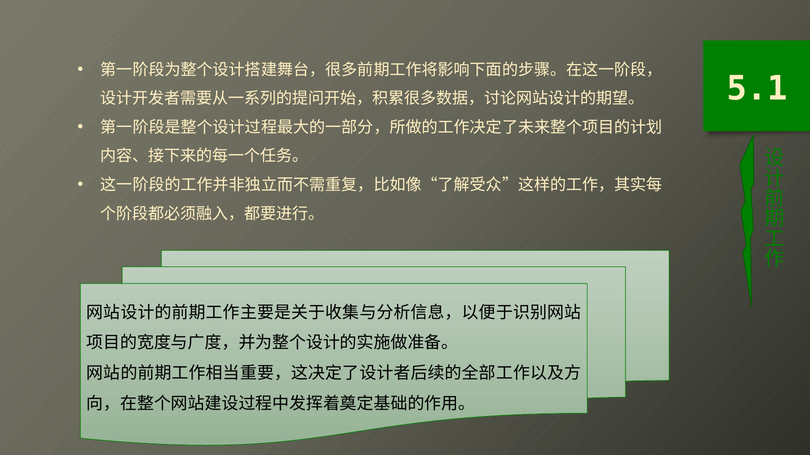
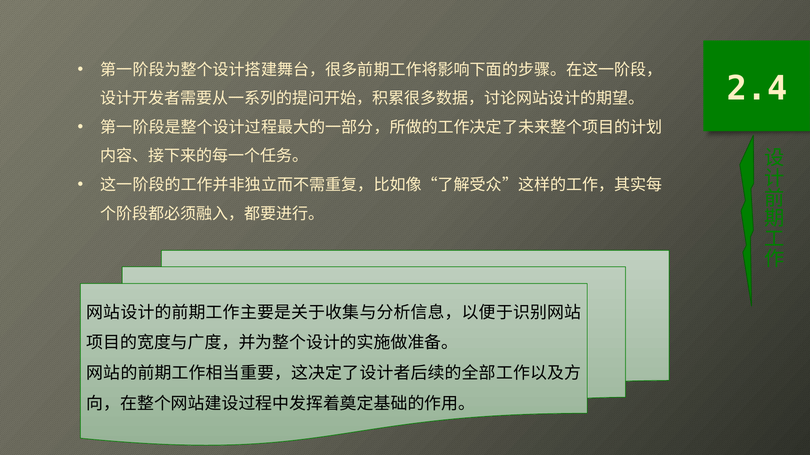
5.1: 5.1 -> 2.4 (757, 89)
